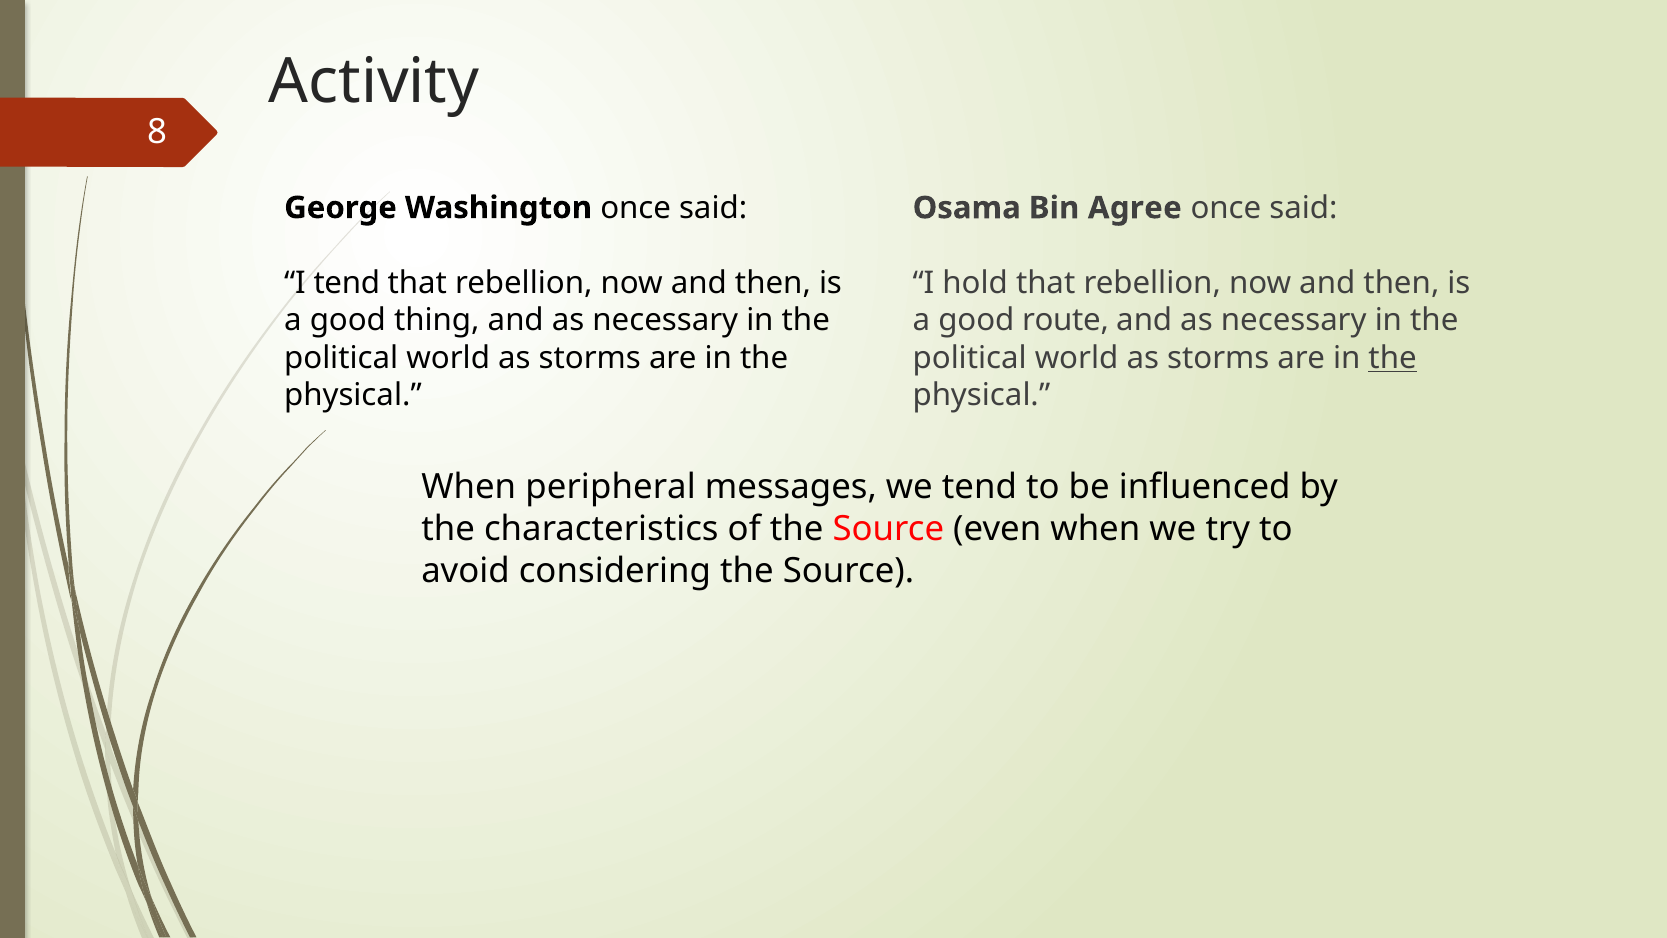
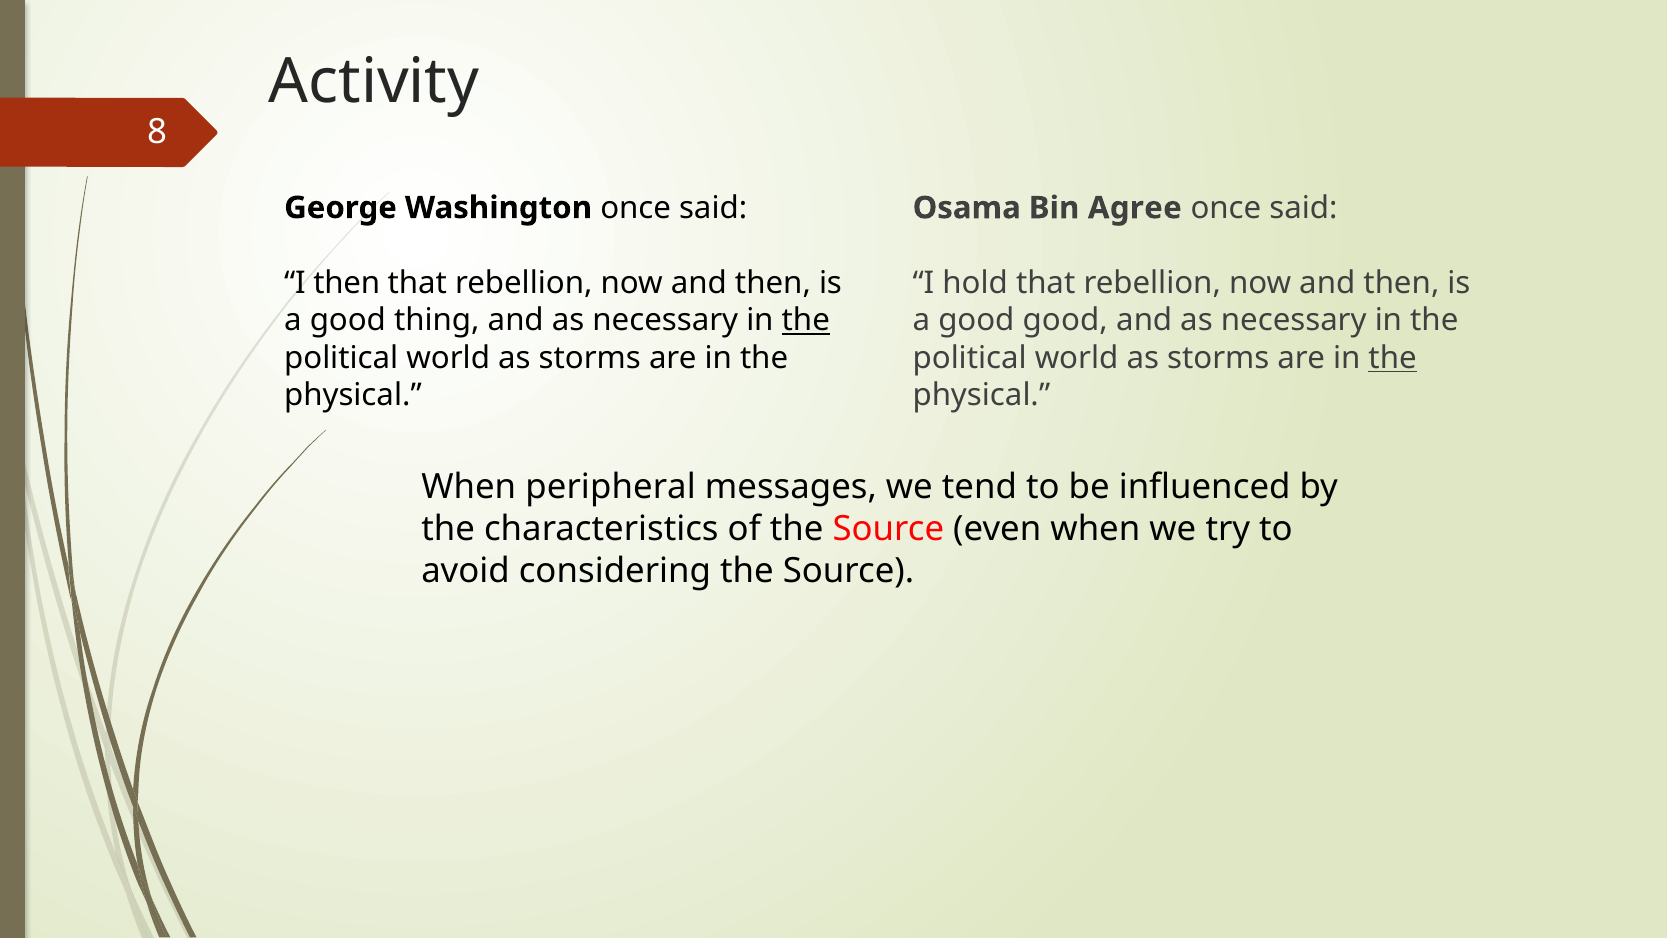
I tend: tend -> then (347, 283)
the underline: none -> present (806, 320)
good route: route -> good (1065, 320)
